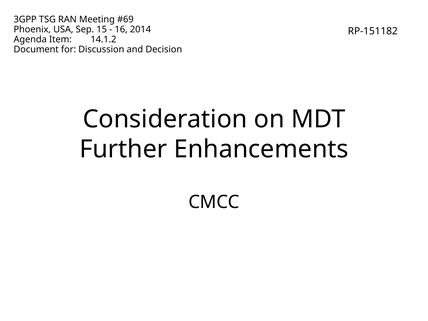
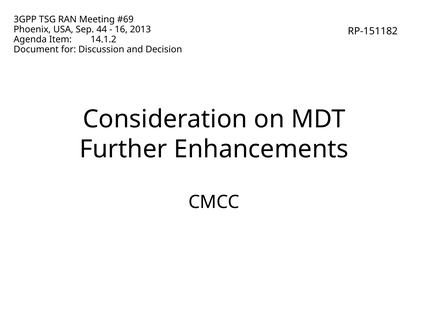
15: 15 -> 44 (102, 30)
2014: 2014 -> 2013 (140, 30)
